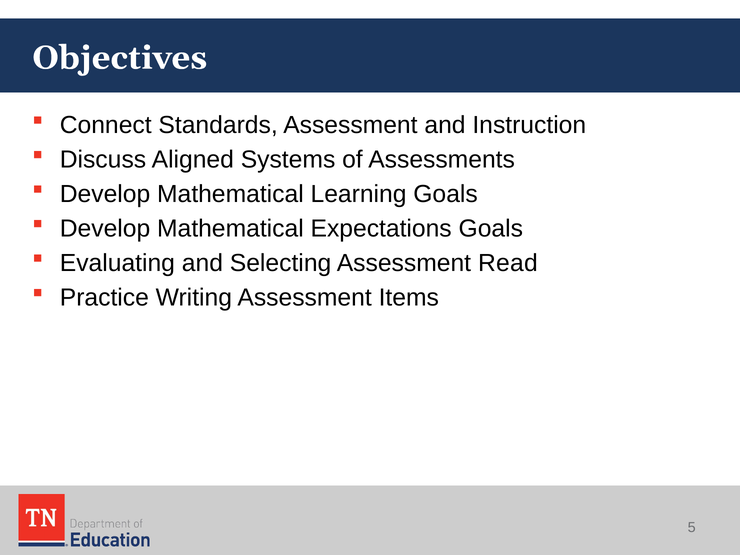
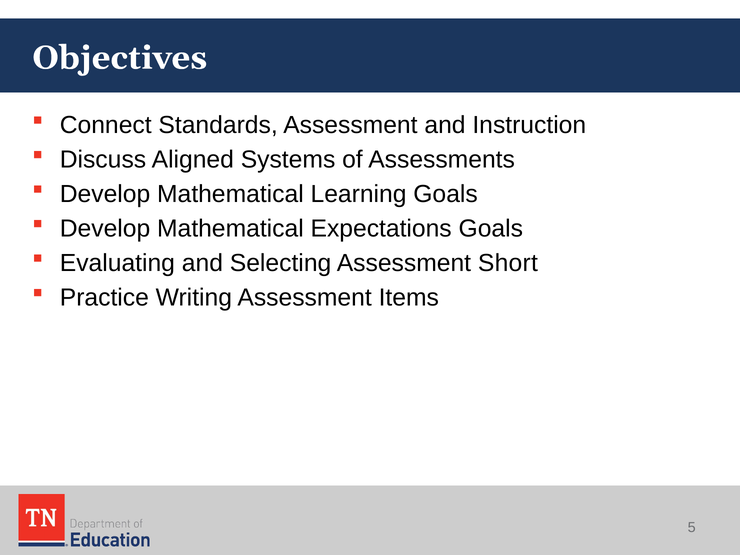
Read: Read -> Short (508, 263)
